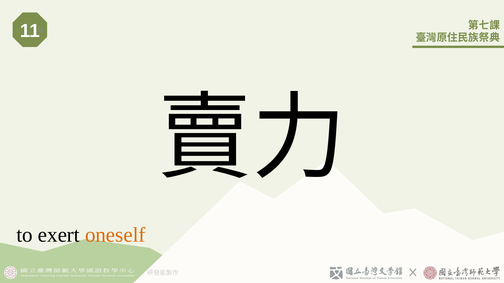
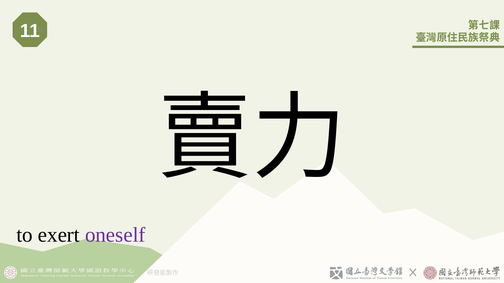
oneself colour: orange -> purple (115, 235)
